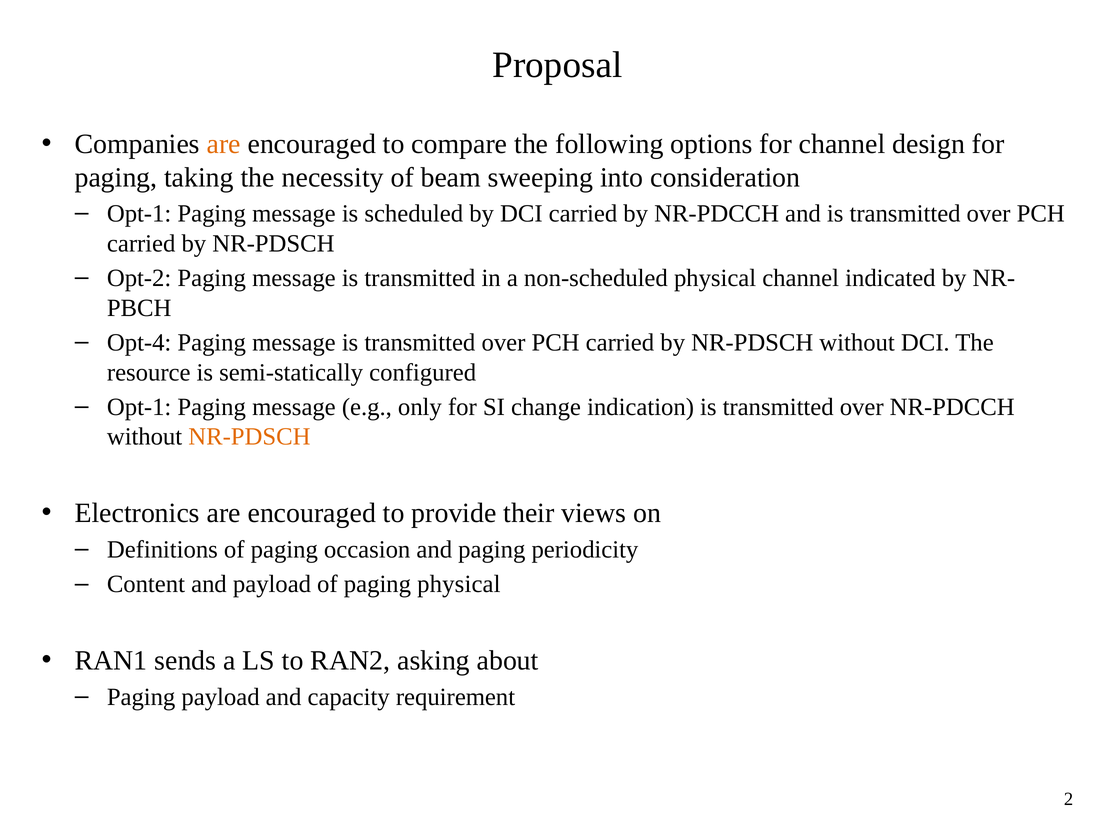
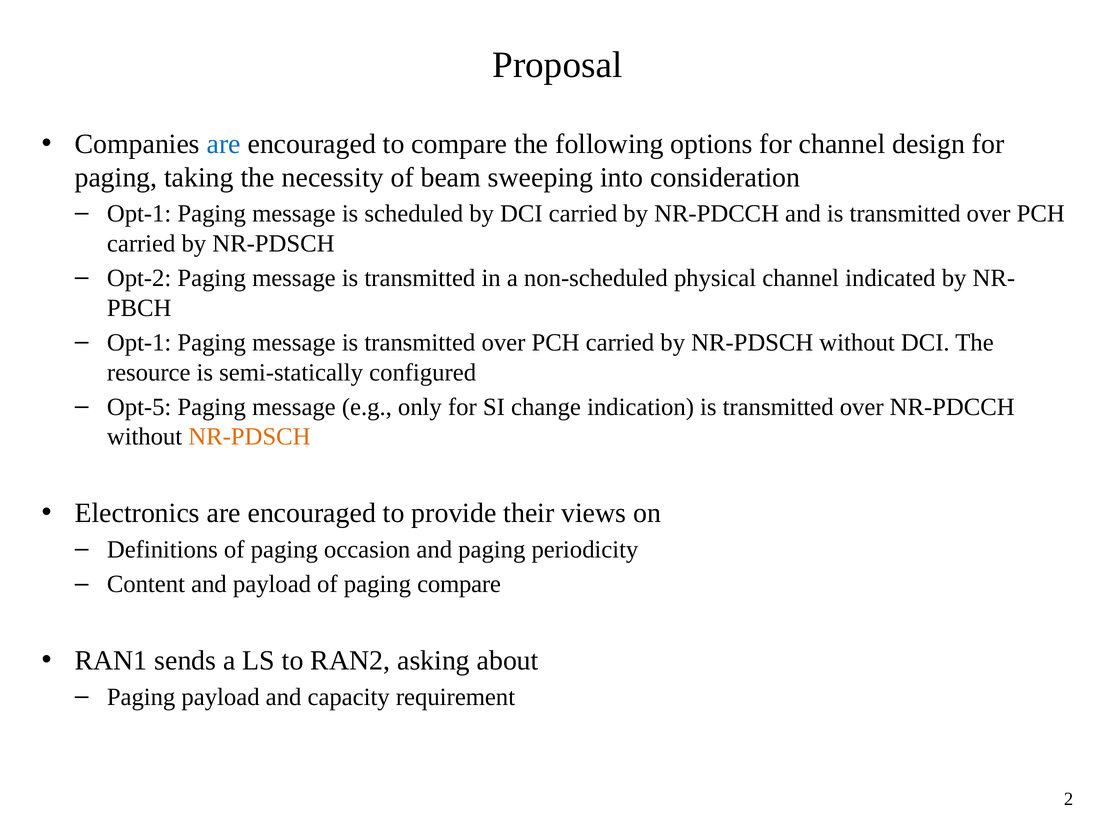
are colour: orange -> blue (224, 144)
Opt-4: Opt-4 -> Opt-1 (139, 342)
Opt-1: Opt-1 -> Opt-5 (139, 407)
paging physical: physical -> compare (459, 584)
